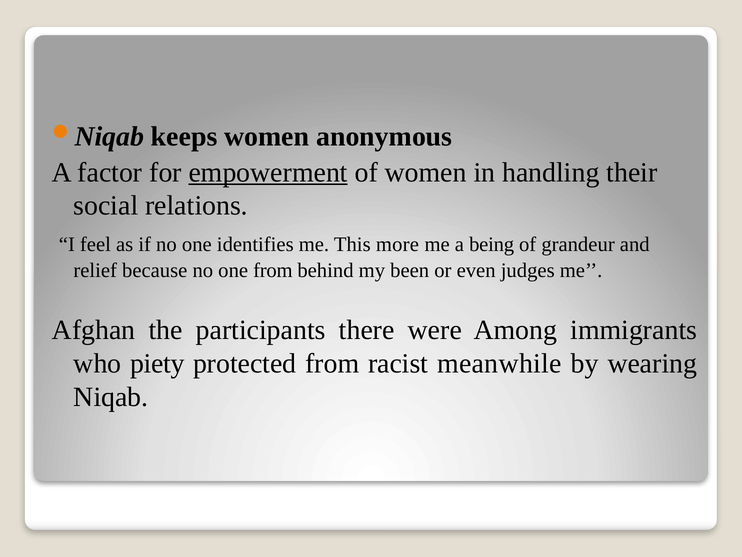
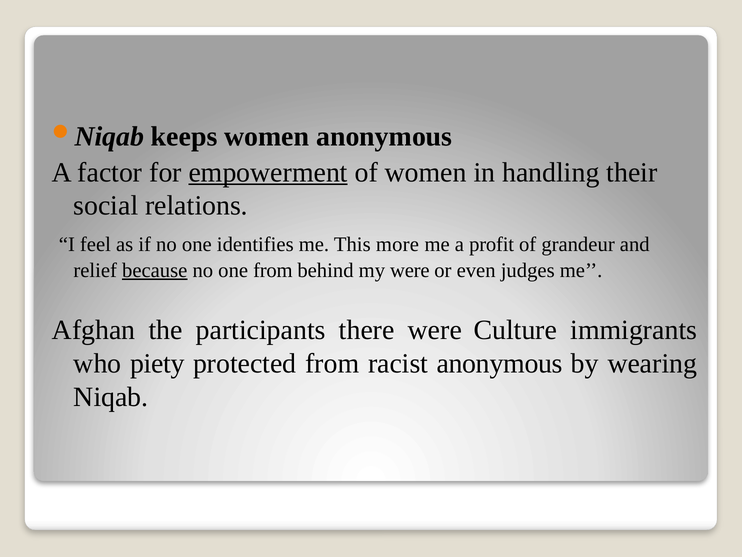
being: being -> profit (492, 244)
because underline: none -> present (155, 270)
my been: been -> were (410, 270)
Among: Among -> Culture (515, 330)
racist meanwhile: meanwhile -> anonymous (500, 363)
